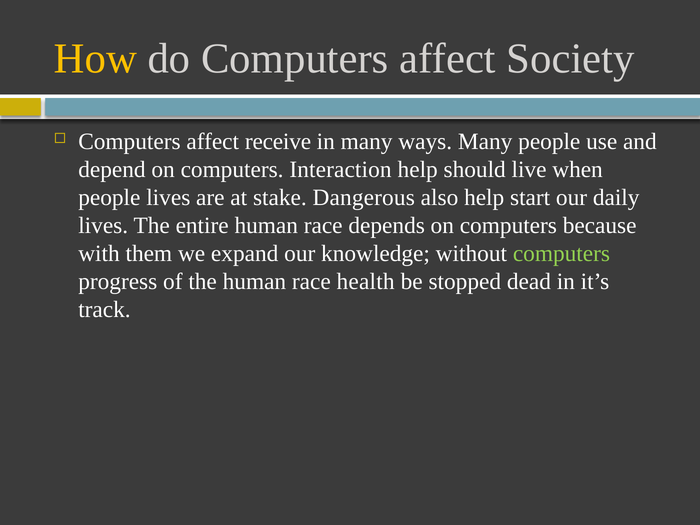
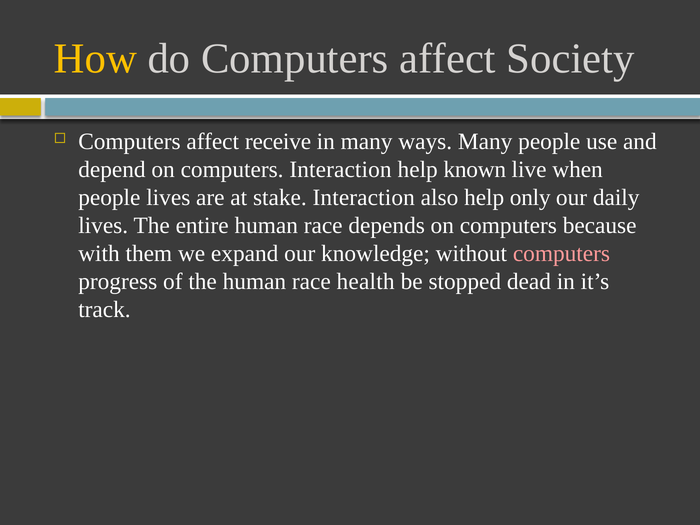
should: should -> known (475, 170)
stake Dangerous: Dangerous -> Interaction (364, 198)
start: start -> only (530, 198)
computers colour: light green -> pink (561, 254)
